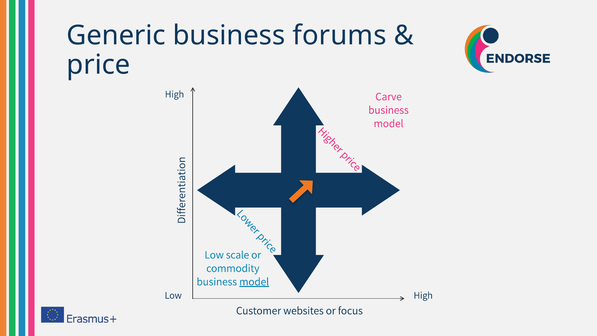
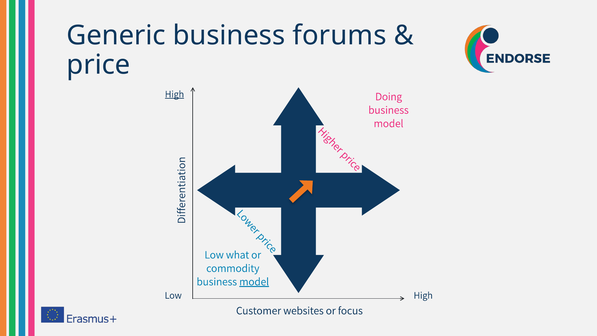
High underline: none -> present (174, 94)
Carve: Carve -> Doing (389, 97)
scale: scale -> what (238, 255)
